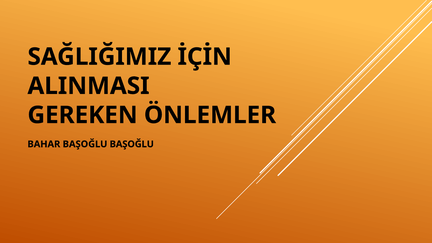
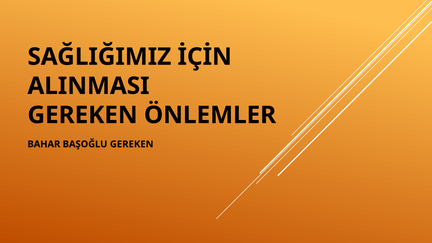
BAŞOĞLU BAŞOĞLU: BAŞOĞLU -> GEREKEN (132, 144)
